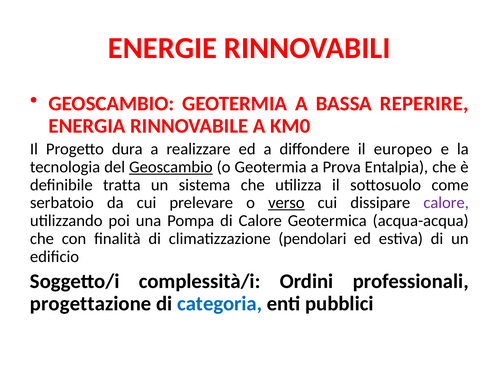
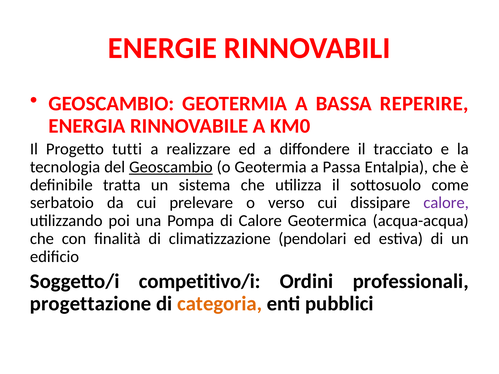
dura: dura -> tutti (127, 149)
europeo: europeo -> tracciato (403, 149)
Prova: Prova -> Passa (342, 167)
verso underline: present -> none (286, 203)
complessità/i: complessità/i -> competitivo/i (200, 282)
categoria colour: blue -> orange (220, 304)
